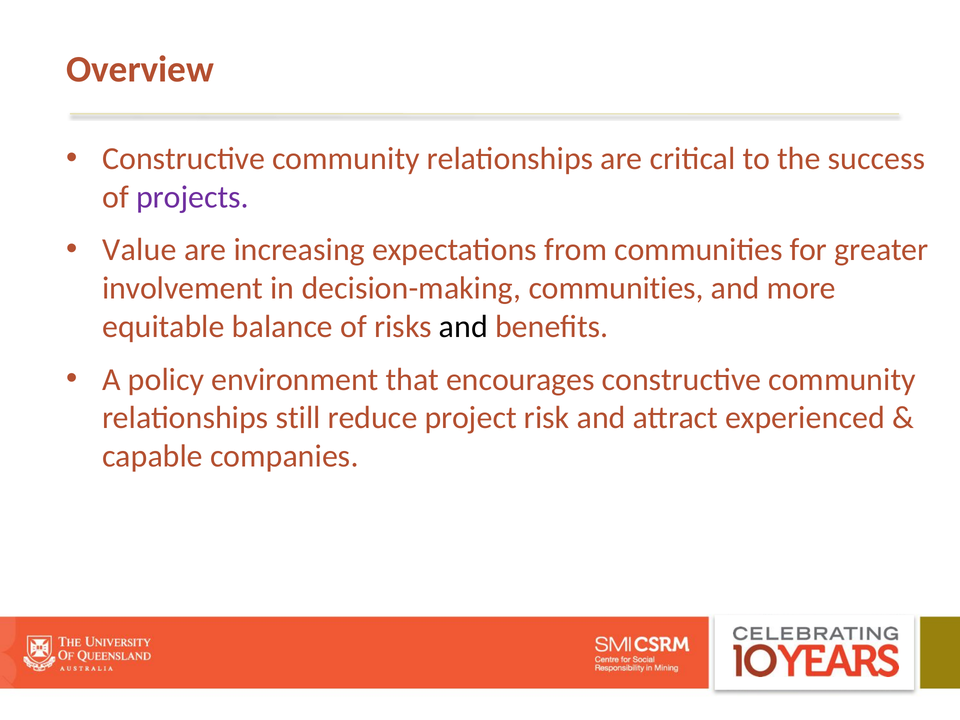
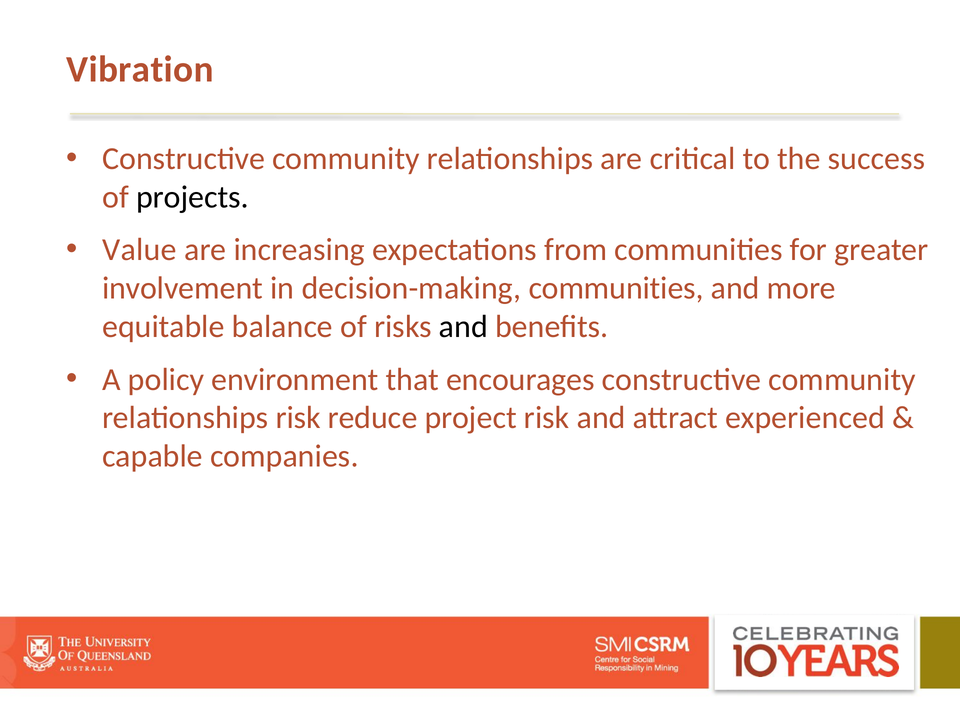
Overview: Overview -> Vibration (140, 69)
projects colour: purple -> black (192, 197)
relationships still: still -> risk (298, 418)
